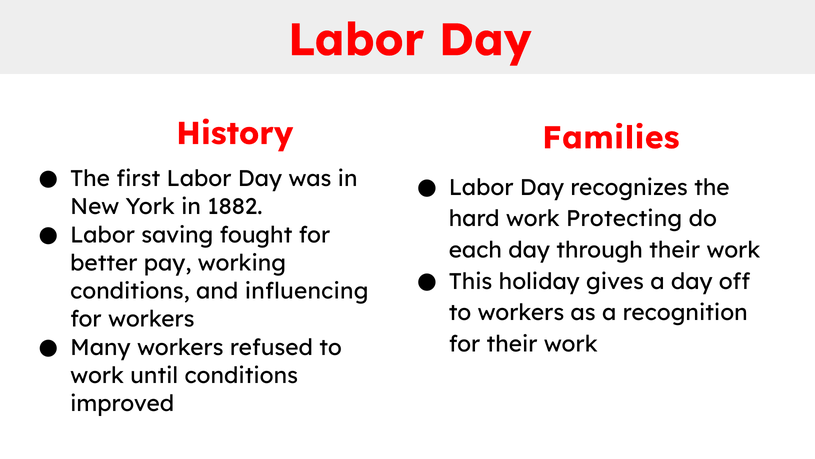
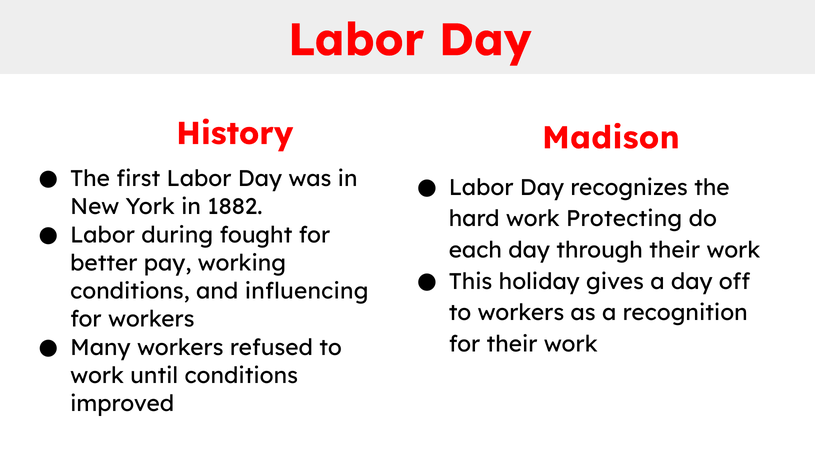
Families: Families -> Madison (611, 138)
saving: saving -> during (177, 235)
